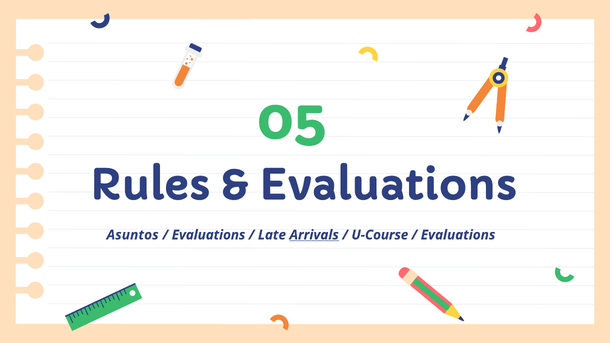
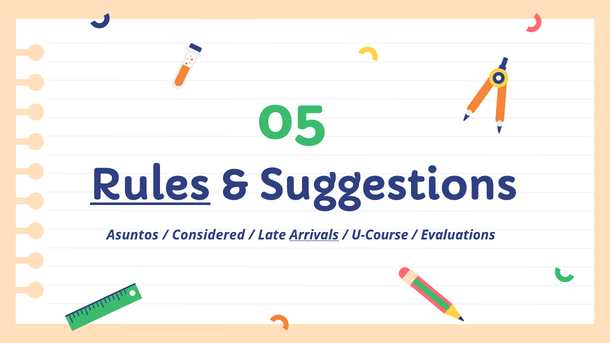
Rules underline: none -> present (150, 186)
Evaluations: Evaluations -> Suggestions (388, 186)
Evaluations: Evaluations -> Considered (208, 235)
